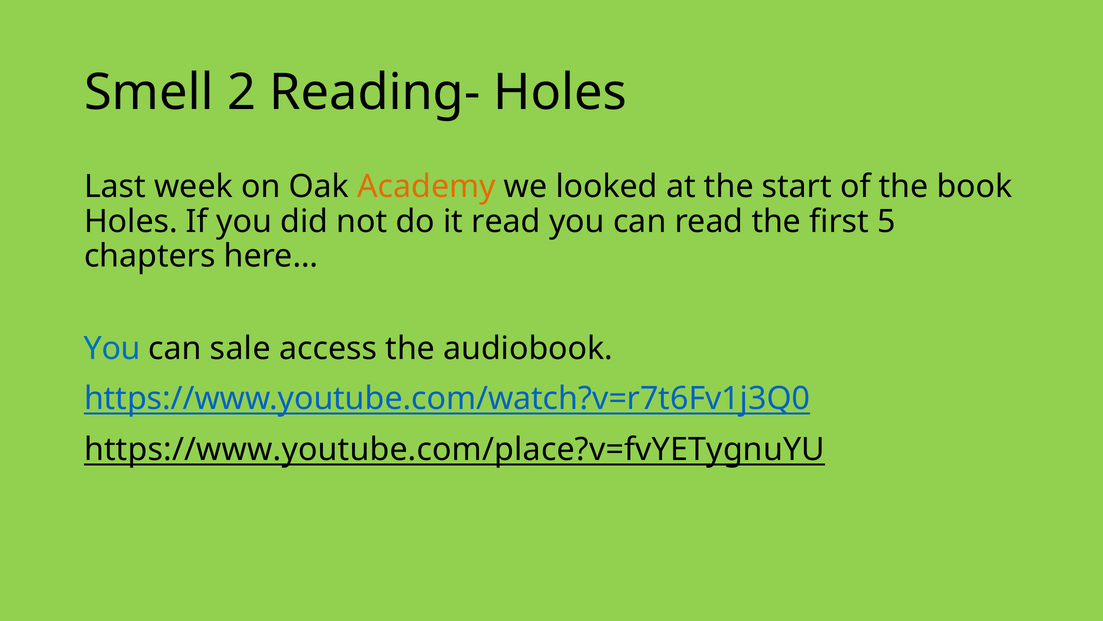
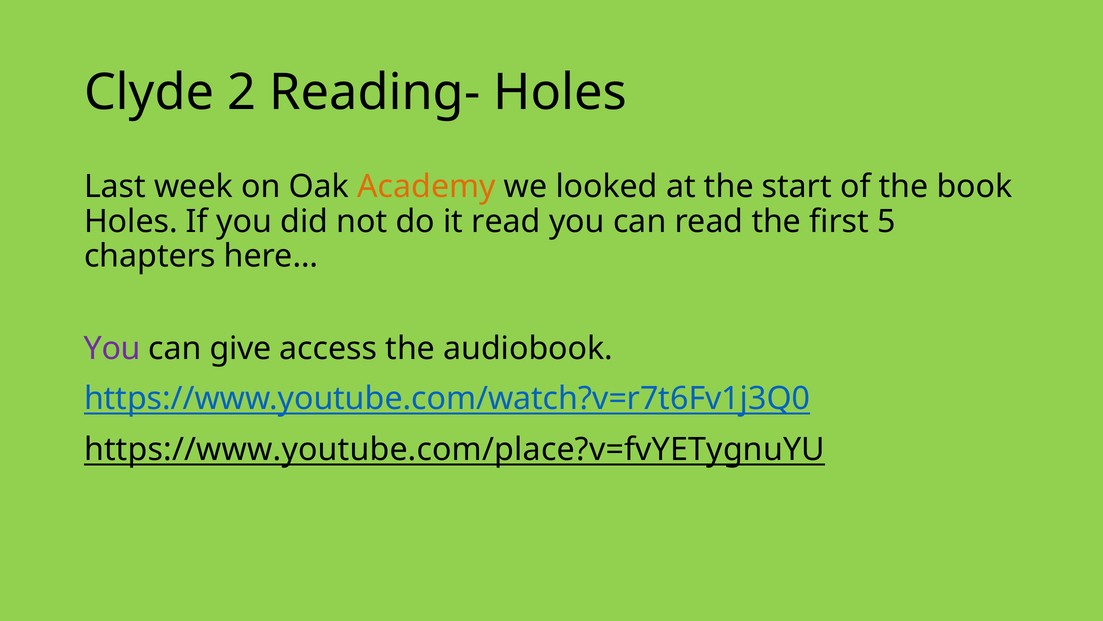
Smell: Smell -> Clyde (149, 93)
You colour: blue -> purple (112, 348)
sale: sale -> give (241, 348)
